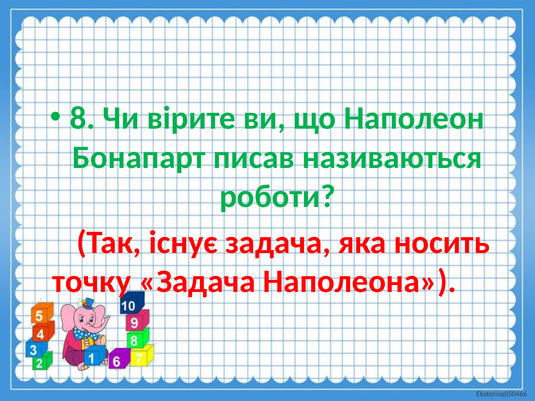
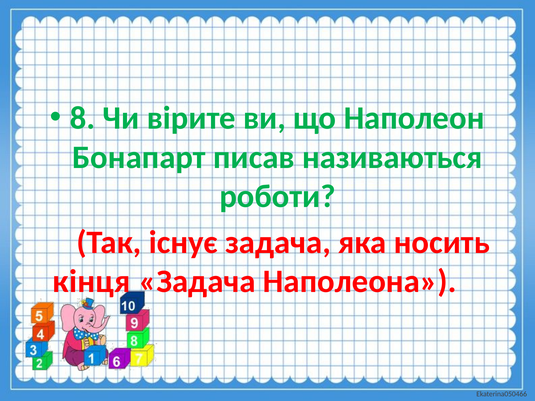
точку: точку -> кінця (92, 282)
